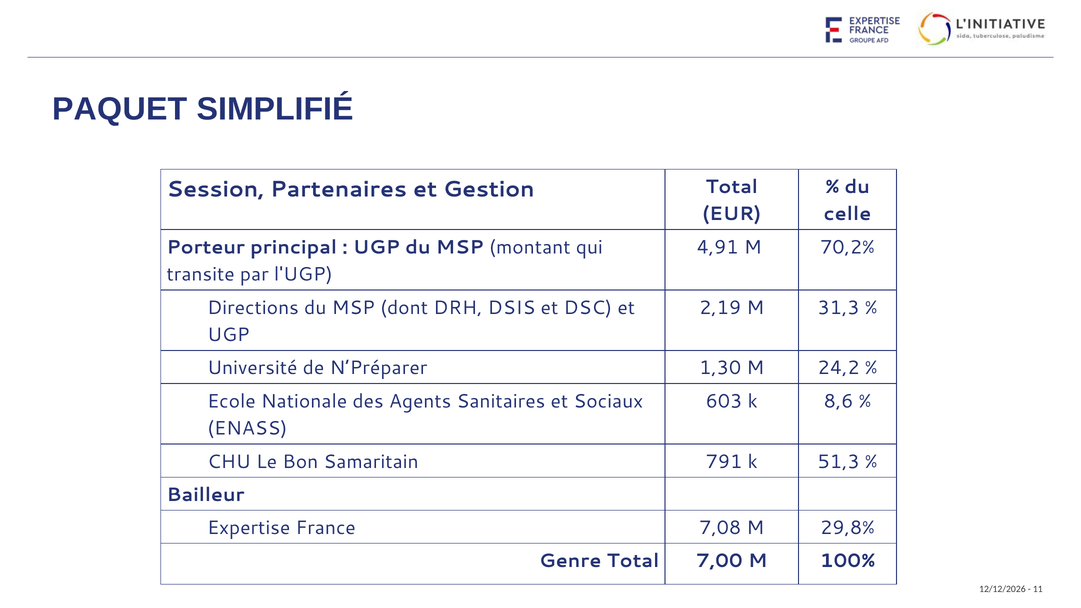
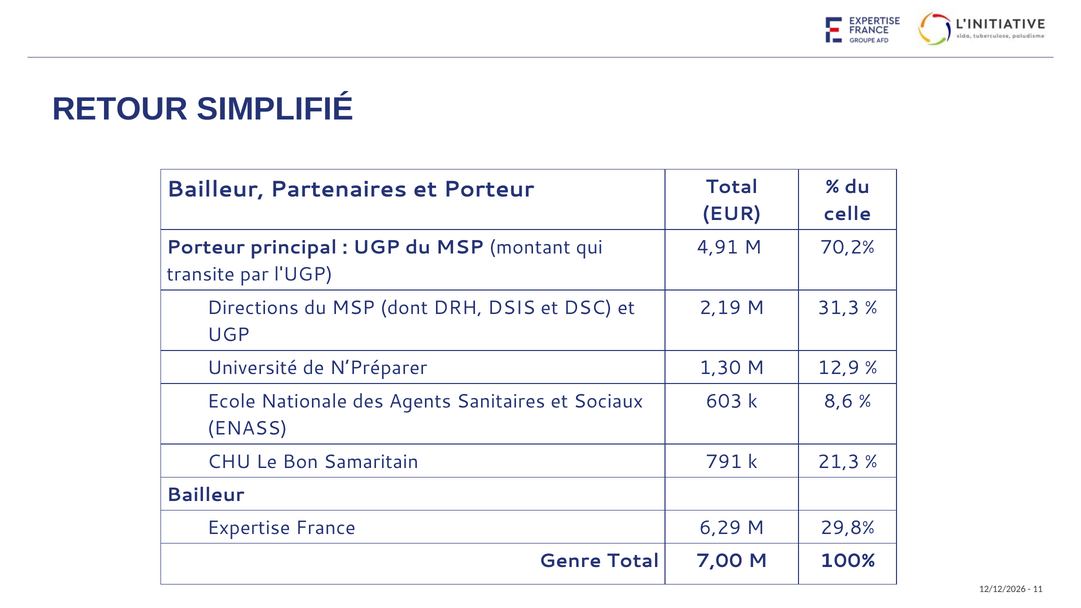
PAQUET: PAQUET -> RETOUR (120, 109)
Session: Session -> Bailleur (215, 189)
et Gestion: Gestion -> Porteur (489, 189)
24,2: 24,2 -> 12,9 (839, 368)
51,3: 51,3 -> 21,3 (839, 462)
7,08: 7,08 -> 6,29 (720, 528)
